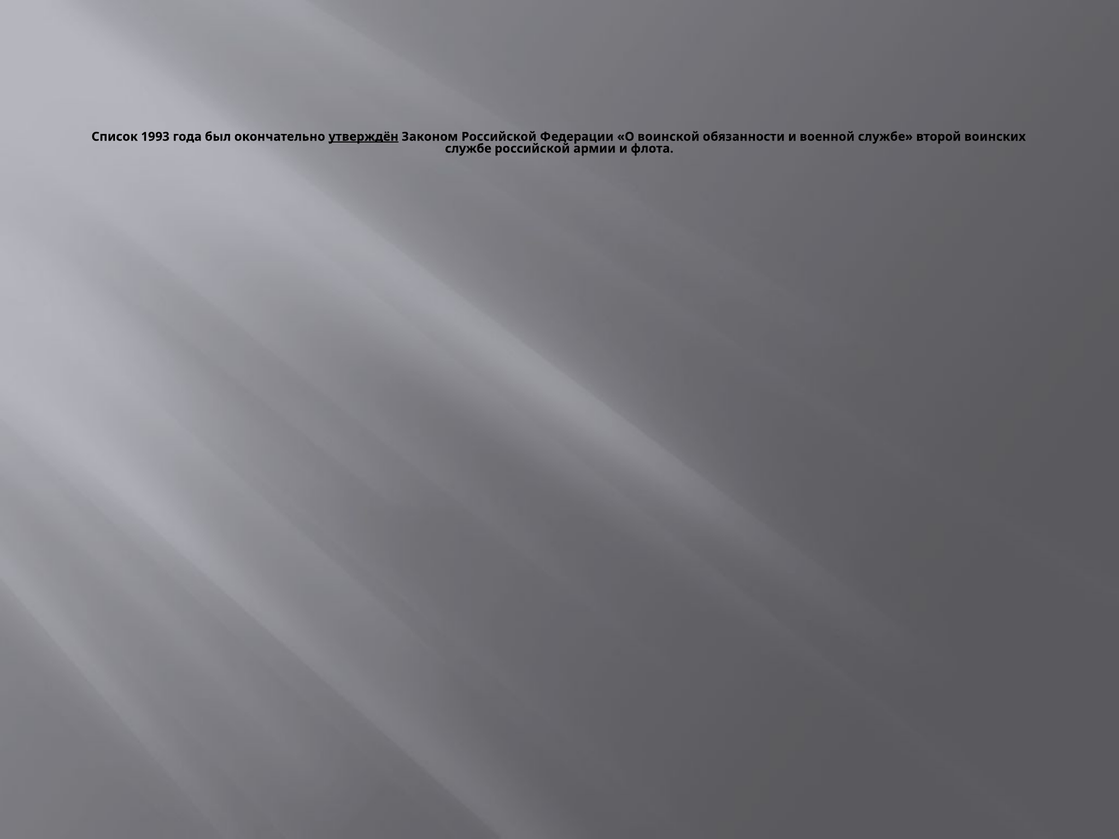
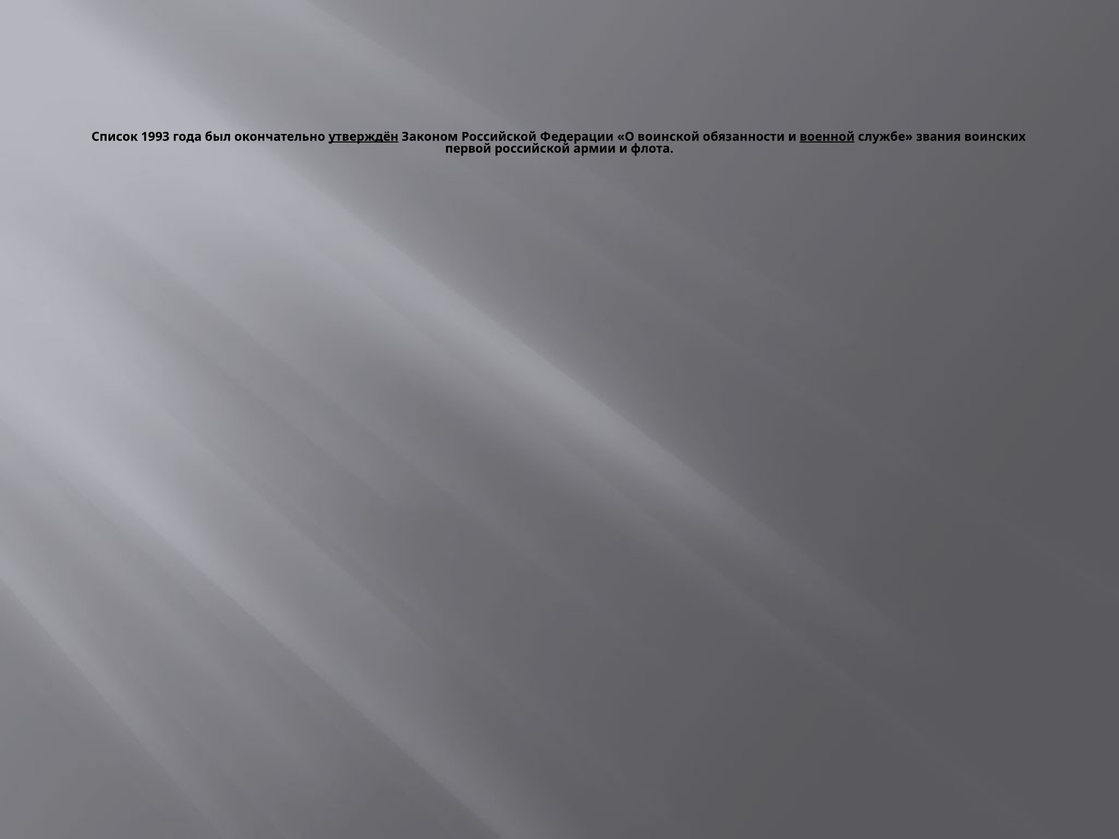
военной underline: none -> present (827, 137)
второй: второй -> звания (939, 137)
службе: службе -> первой (468, 149)
